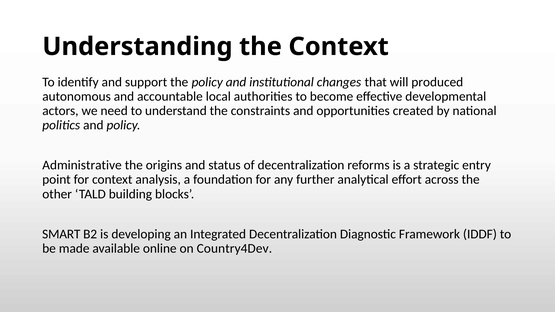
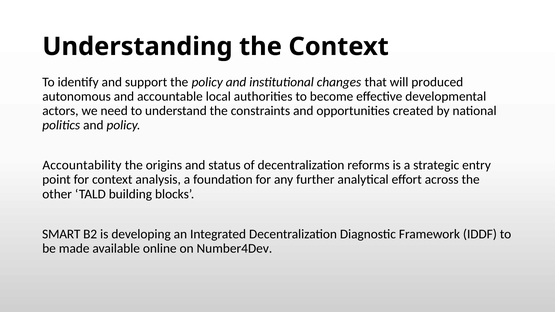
Administrative: Administrative -> Accountability (82, 165)
Country4Dev: Country4Dev -> Number4Dev (234, 249)
